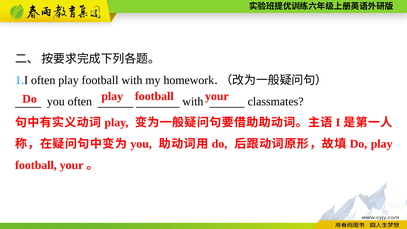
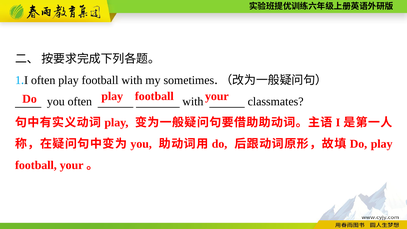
homework: homework -> sometimes (189, 80)
